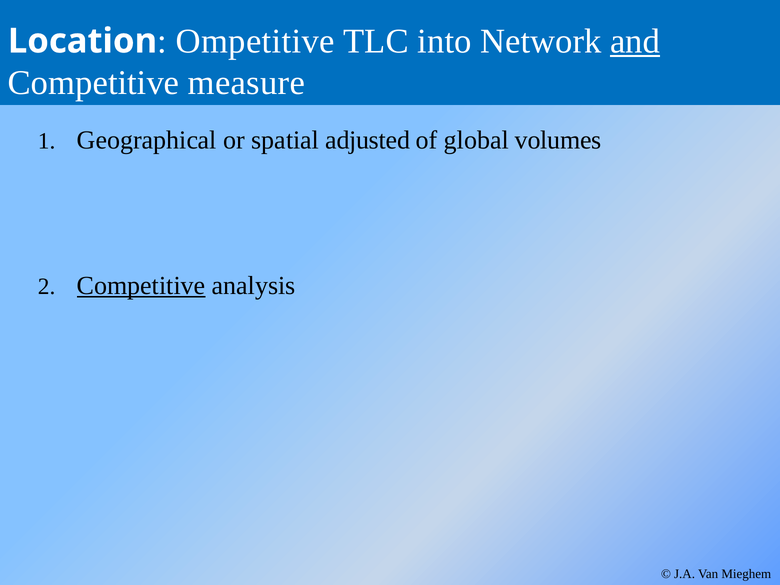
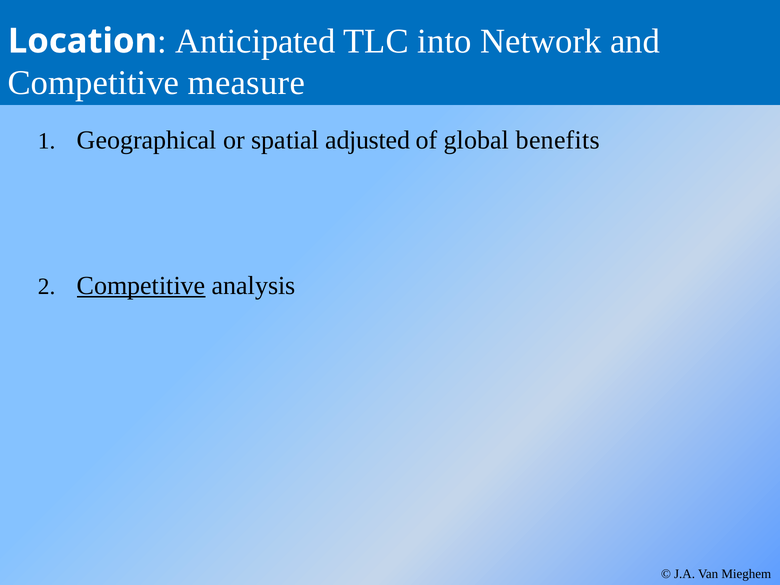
Ompetitive: Ompetitive -> Anticipated (255, 41)
and underline: present -> none (635, 41)
volumes: volumes -> benefits (558, 140)
